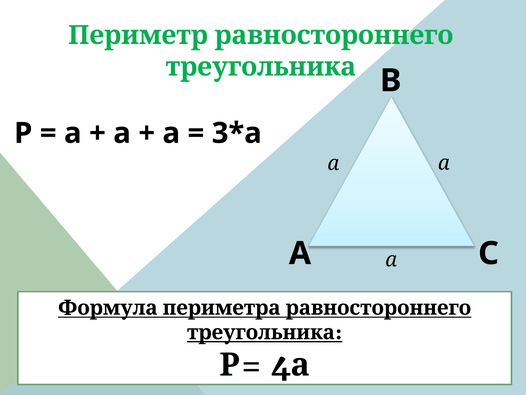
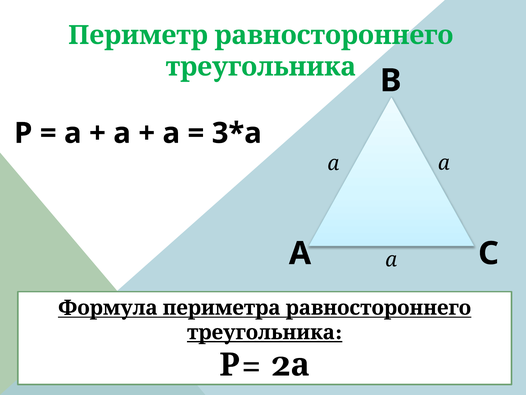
4: 4 -> 2 (281, 364)
